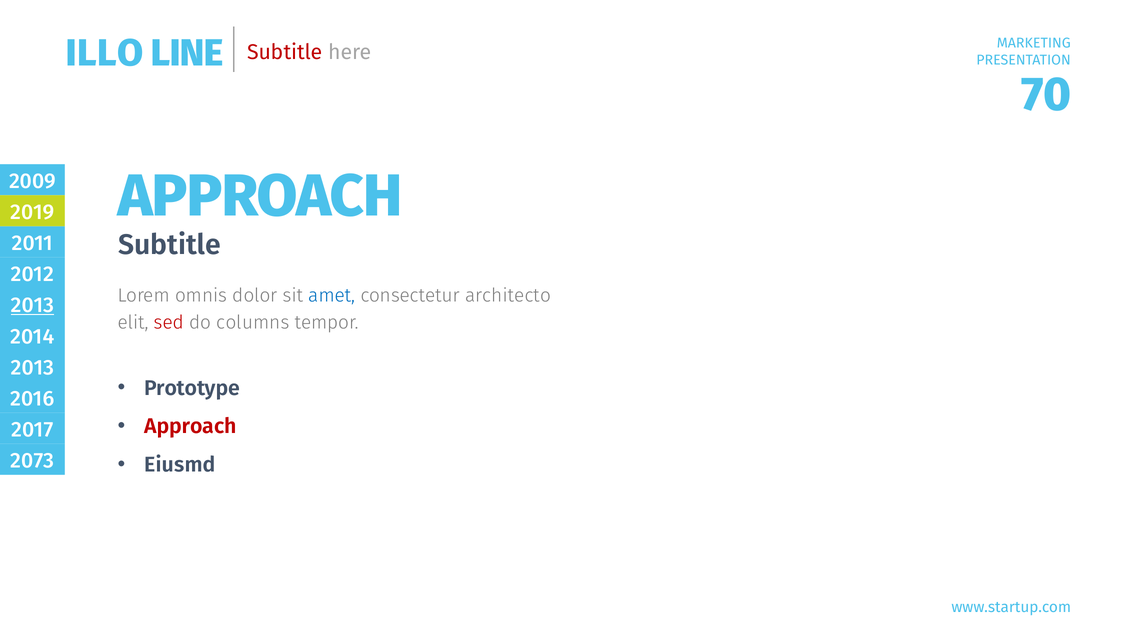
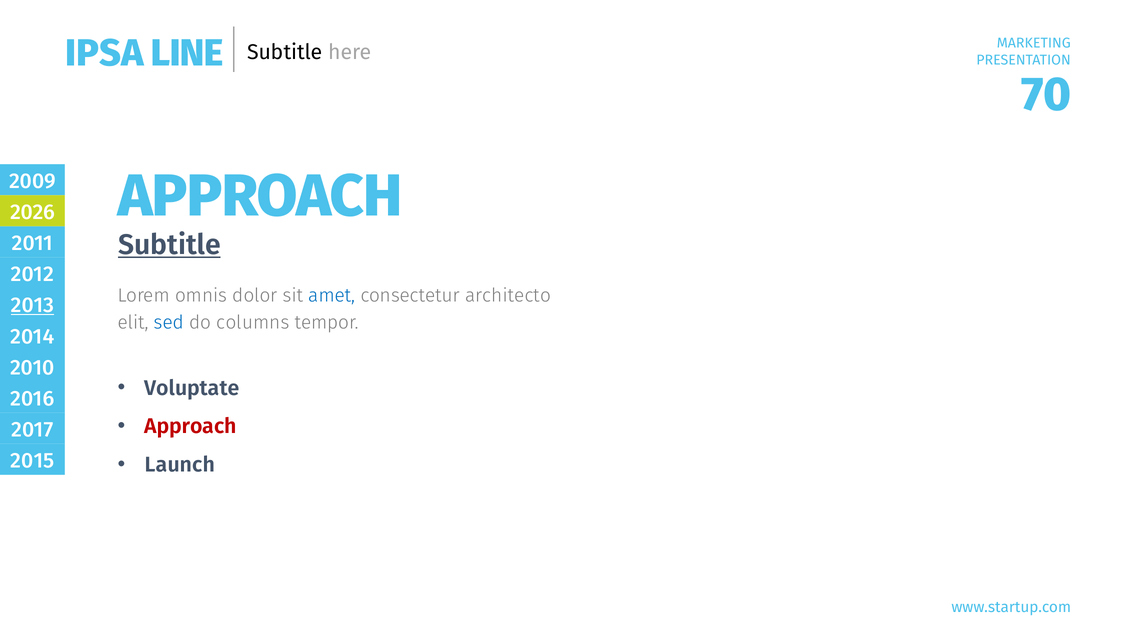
ILLO: ILLO -> IPSA (105, 53)
Subtitle colour: red -> black (285, 52)
2019: 2019 -> 2026 (32, 212)
Subtitle underline: none -> present (169, 245)
sed colour: red -> blue (169, 323)
2013: 2013 -> 2010 (32, 368)
Prototype: Prototype -> Voluptate (192, 388)
2073: 2073 -> 2015 (32, 461)
Eiusmd: Eiusmd -> Launch (180, 465)
